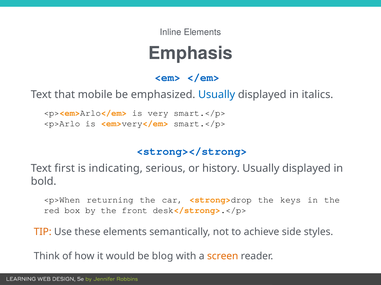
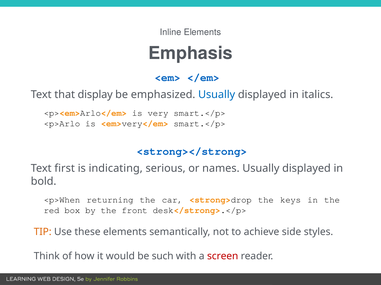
mobile: mobile -> display (95, 95)
history: history -> names (221, 169)
blog: blog -> such (163, 257)
screen colour: orange -> red (223, 257)
